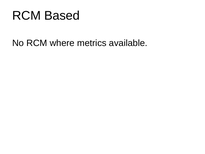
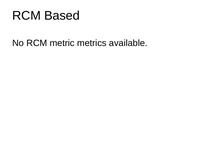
where: where -> metric (62, 43)
